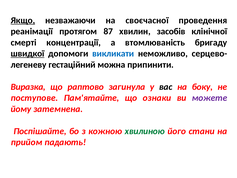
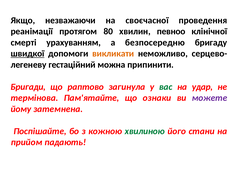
Якщо underline: present -> none (23, 20)
87: 87 -> 80 (108, 31)
засобів: засобів -> певноо (171, 31)
концентрації: концентрації -> урахуванням (74, 42)
втомлюваність: втомлюваність -> безпосередню (155, 42)
викликати colour: blue -> orange (113, 53)
Виразка: Виразка -> Бригади (28, 87)
вас colour: black -> green (166, 87)
боку: боку -> удар (202, 87)
поступове: поступове -> термінова (34, 98)
